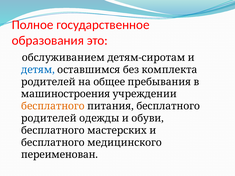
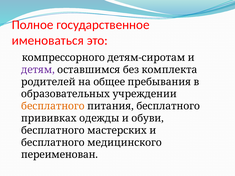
образования: образования -> именоваться (48, 41)
обслуживанием: обслуживанием -> компрессорного (63, 58)
детям colour: blue -> purple (38, 70)
машиностроения: машиностроения -> образовательных (66, 94)
родителей: родителей -> прививках (49, 118)
